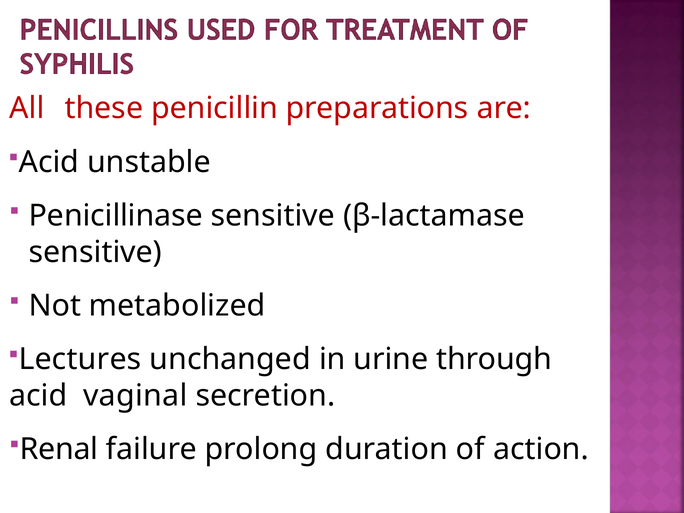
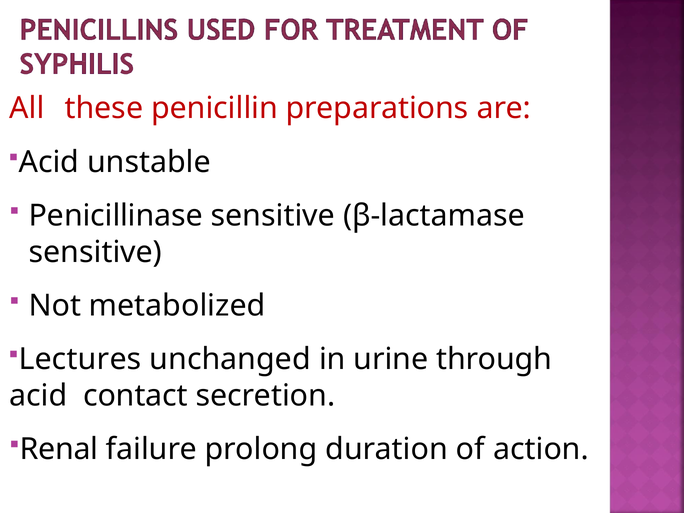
vaginal: vaginal -> contact (135, 396)
